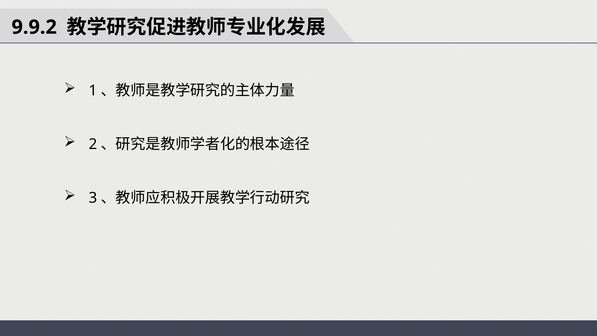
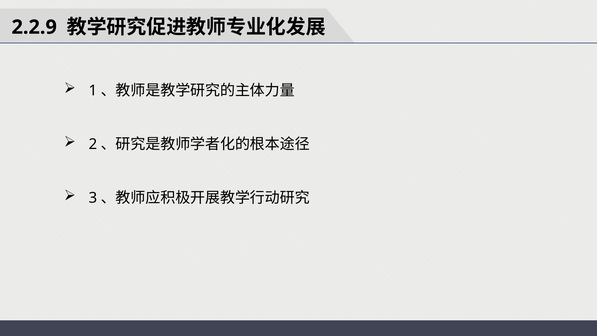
9.9.2: 9.9.2 -> 2.2.9 (34, 27)
